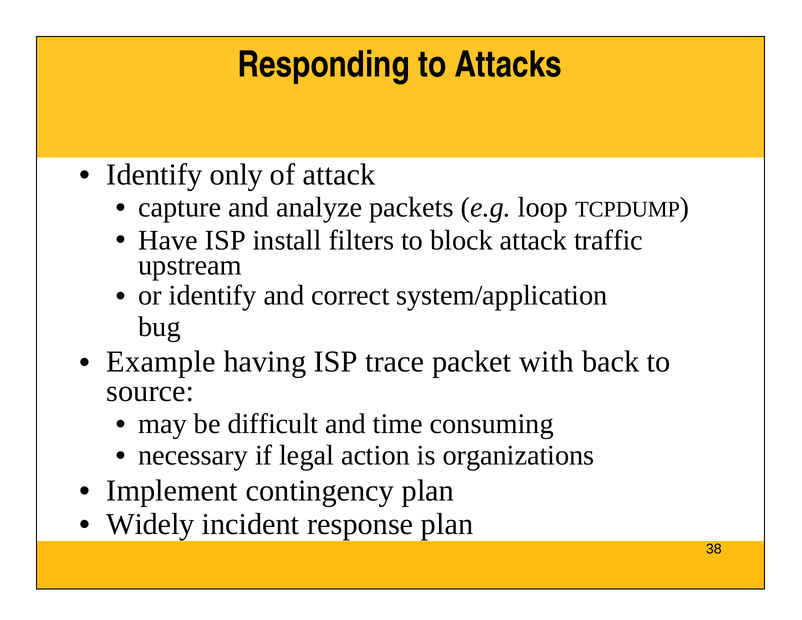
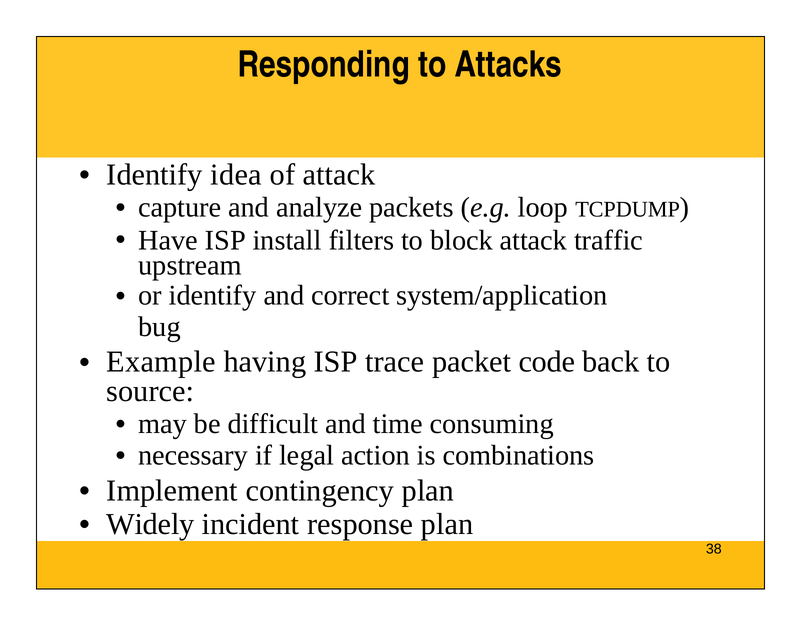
only: only -> idea (236, 175)
with: with -> code (547, 362)
organizations: organizations -> combinations (519, 455)
